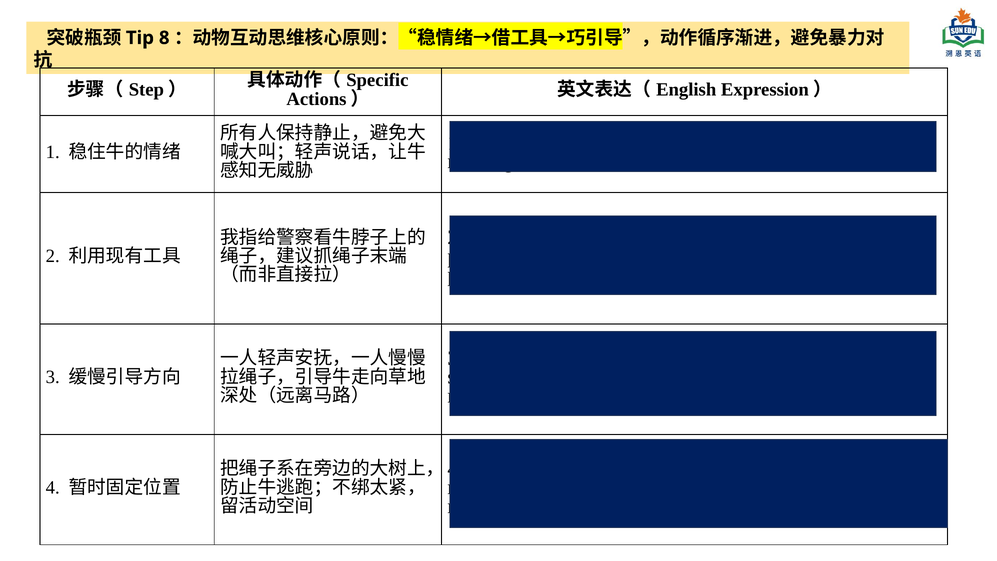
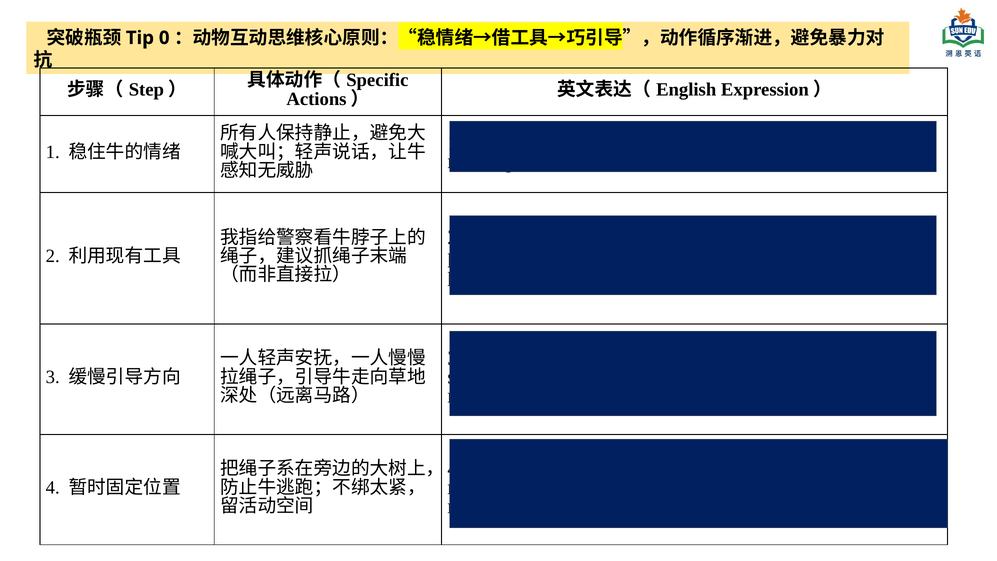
8: 8 -> 0 (164, 38)
